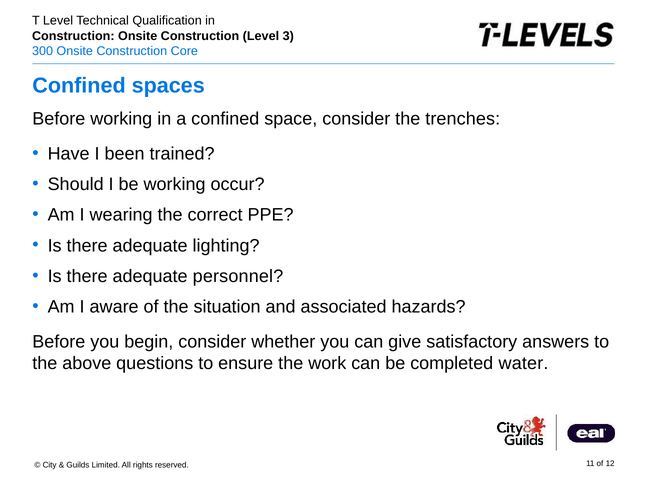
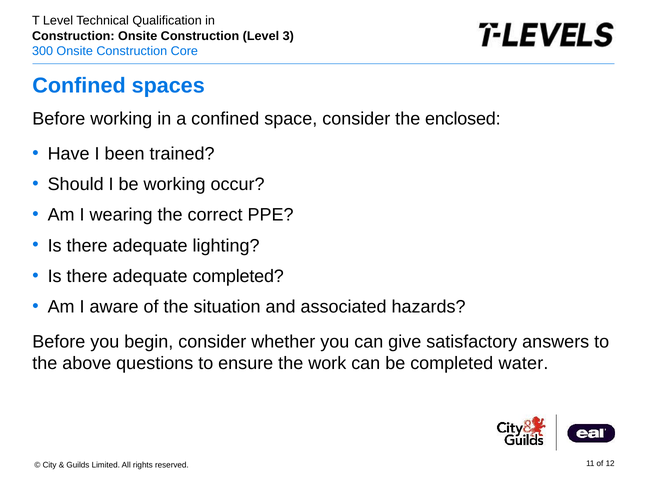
trenches: trenches -> enclosed (463, 119)
adequate personnel: personnel -> completed (238, 276)
